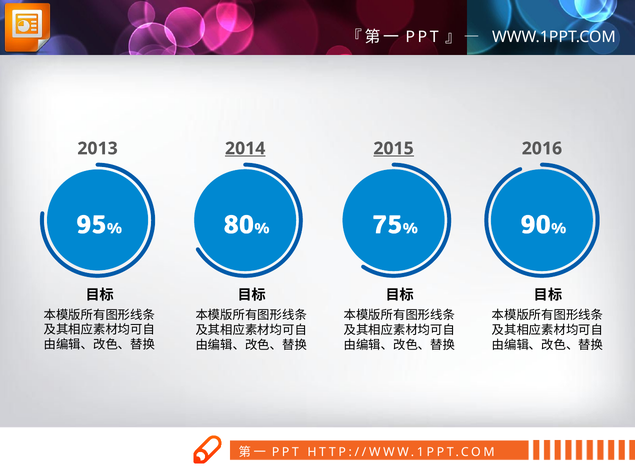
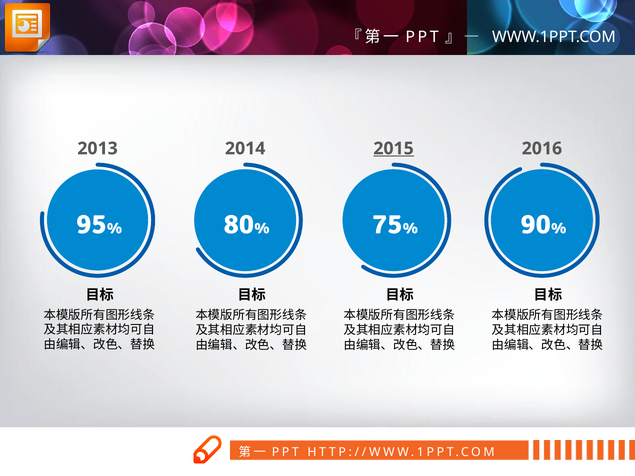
2014 underline: present -> none (245, 149)
